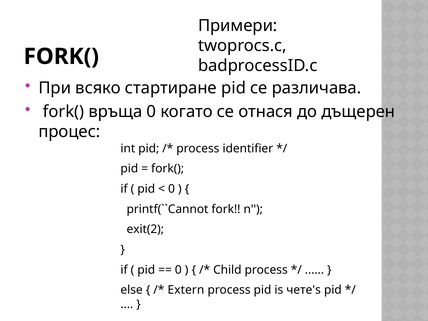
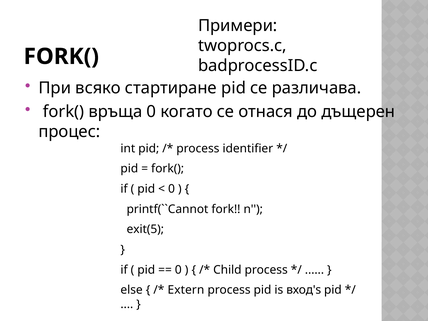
exit(2: exit(2 -> exit(5 (145, 229)
чете's: чете's -> вход's (304, 290)
